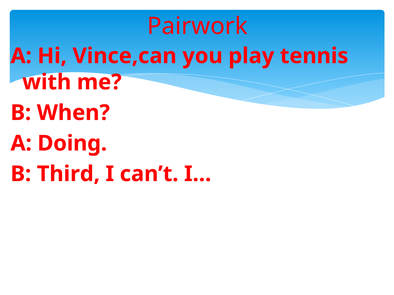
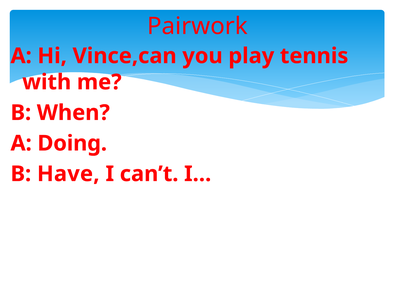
Third: Third -> Have (68, 174)
